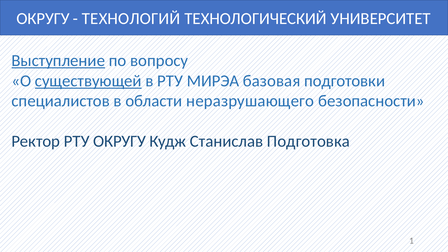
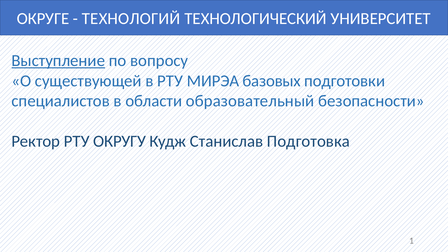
ОКРУГУ: ОКРУГУ -> ОКРУГЕ (43, 19)
существующей underline: present -> none (88, 81)
базовая: базовая -> базовых (272, 81)
неразрушающего: неразрушающего -> образовательный (250, 101)
